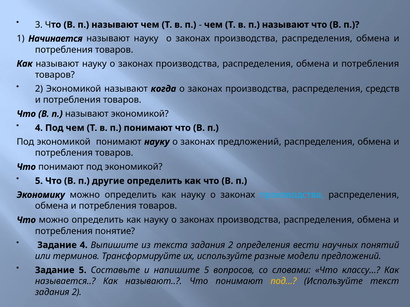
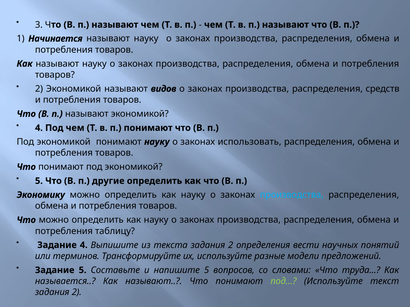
когда: когда -> видов (164, 89)
законах предложений: предложений -> использовать (250, 142)
понятие: понятие -> таблицу (115, 231)
классу…: классу… -> труда… (361, 271)
под… colour: yellow -> light green (284, 282)
